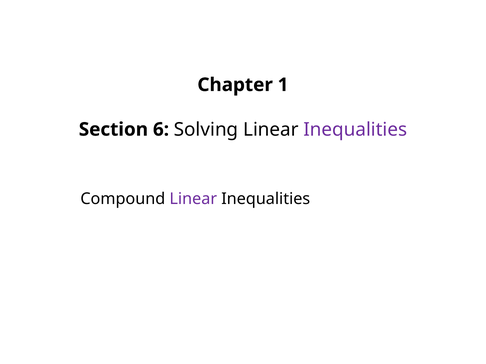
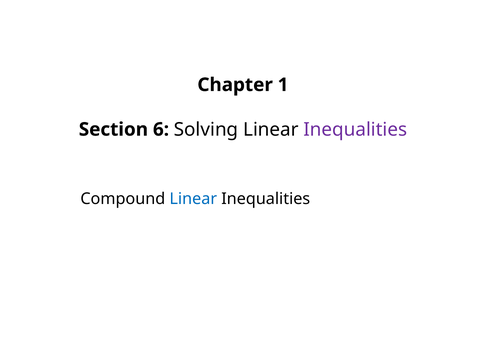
Linear colour: purple -> blue (193, 199)
